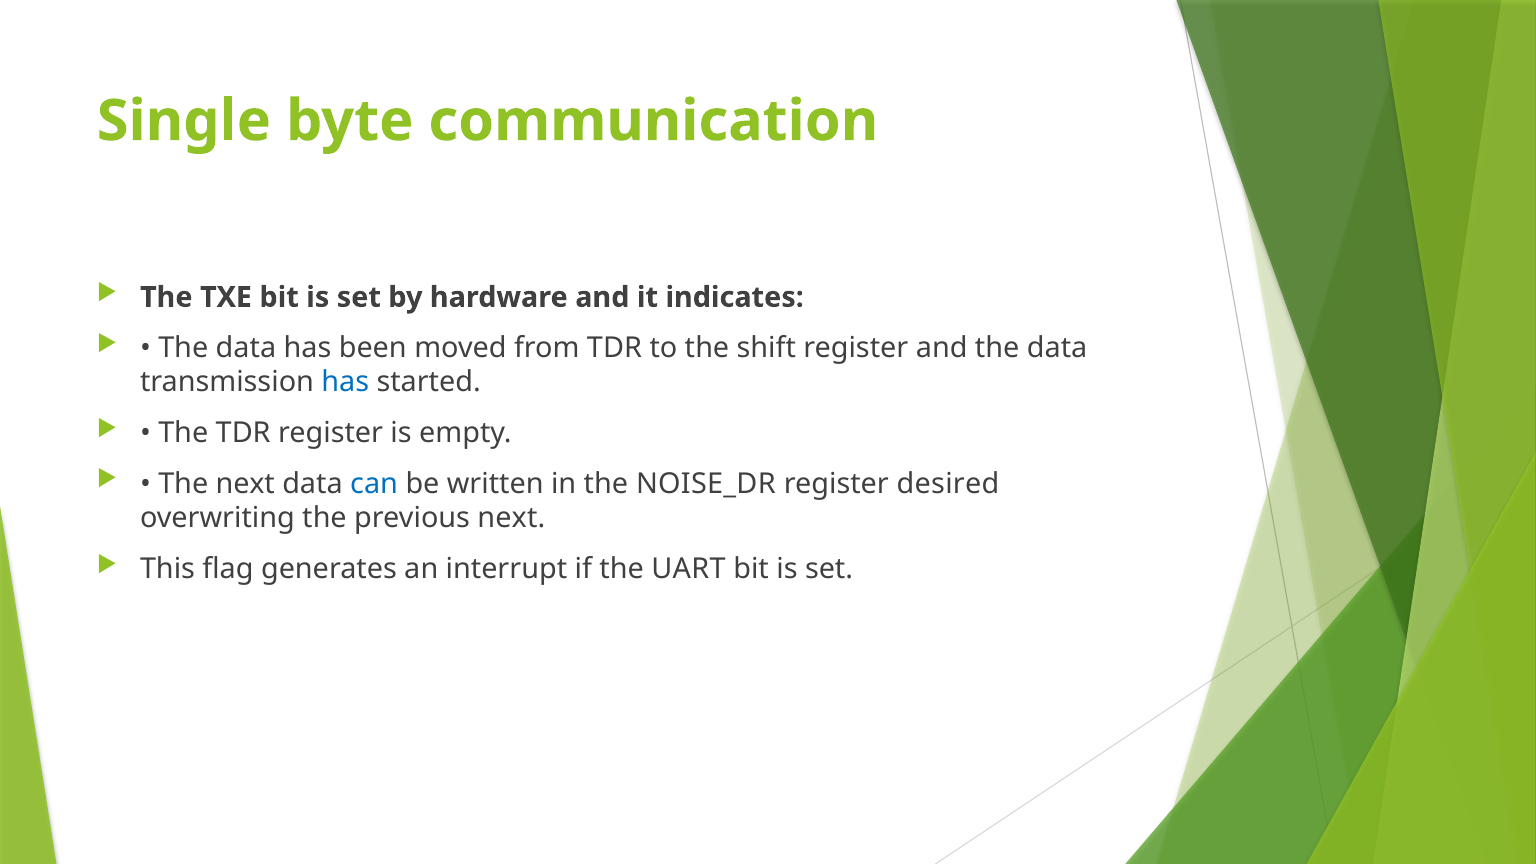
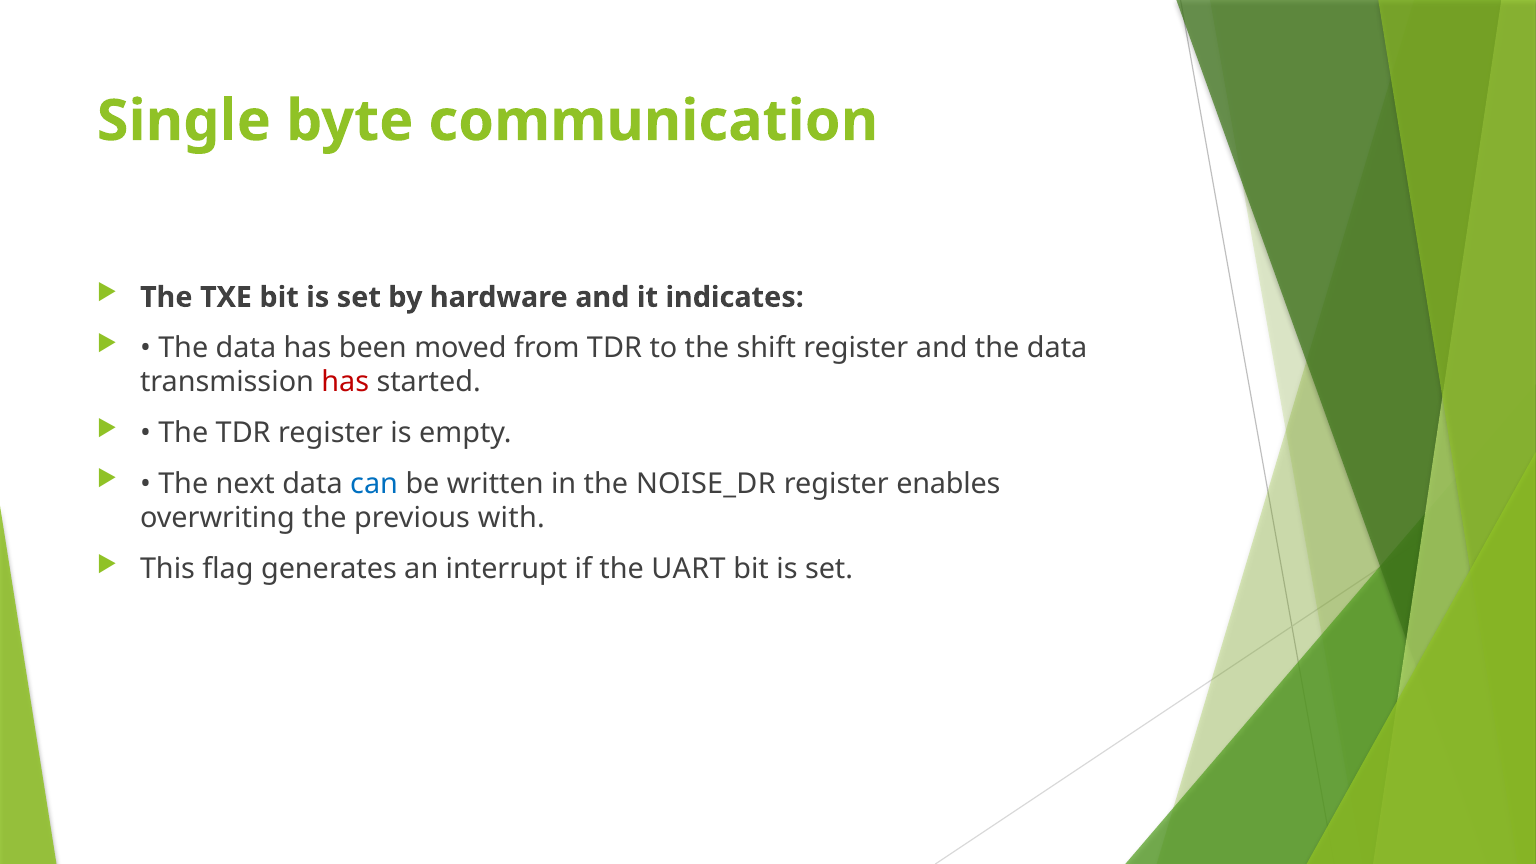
has colour: blue -> red (345, 382)
desired: desired -> enables (948, 484)
previous next: next -> with (511, 518)
